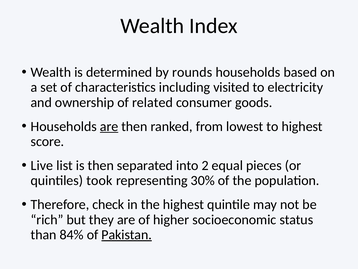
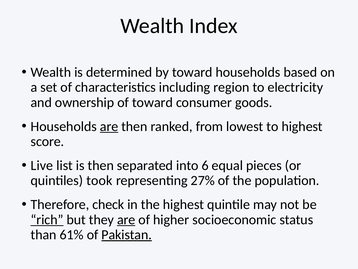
by rounds: rounds -> toward (192, 72)
visited: visited -> region (231, 87)
of related: related -> toward (152, 102)
2: 2 -> 6 (205, 165)
30%: 30% -> 27% (203, 180)
rich underline: none -> present (47, 219)
are underline: none -> present (126, 219)
84%: 84% -> 61% (72, 234)
